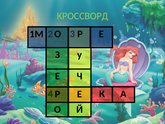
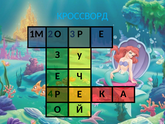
КРОССВОРД colour: light green -> light blue (83, 16)
